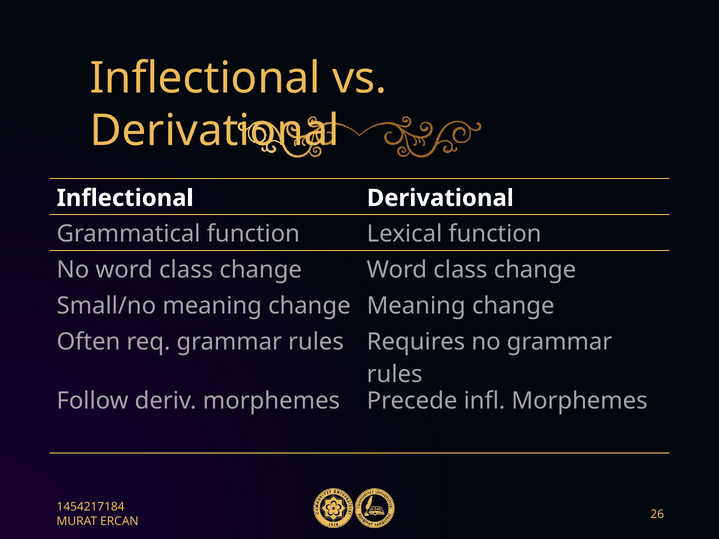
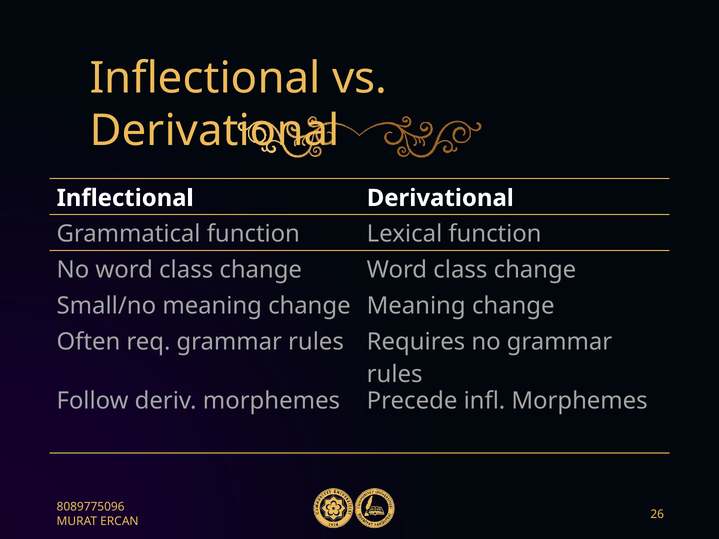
1454217184: 1454217184 -> 8089775096 (91, 507)
